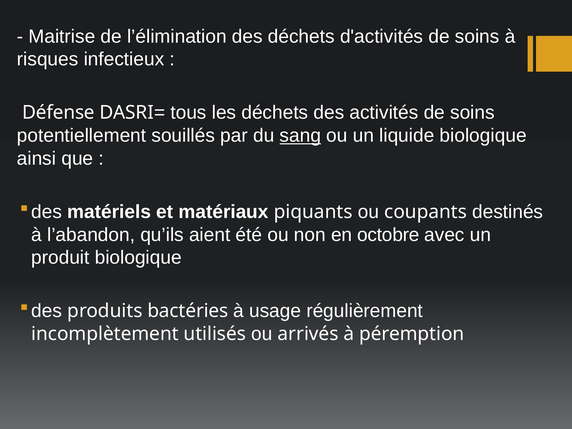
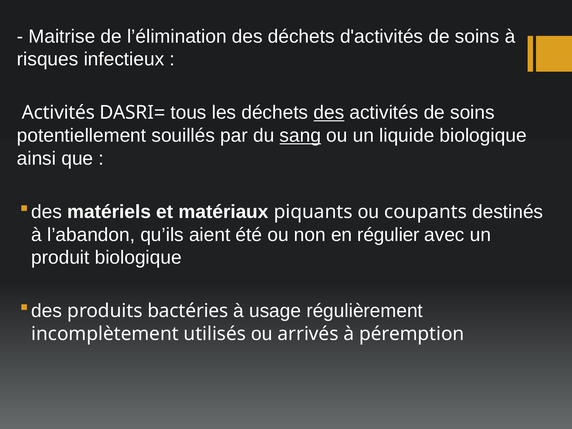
Défense: Défense -> Activités (58, 113)
des underline: none -> present (329, 113)
octobre: octobre -> régulier (388, 235)
